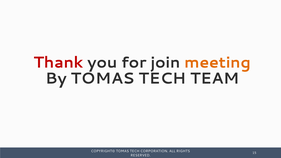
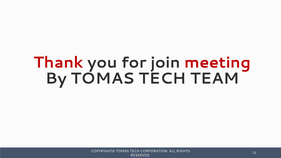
meeting colour: orange -> red (218, 62)
